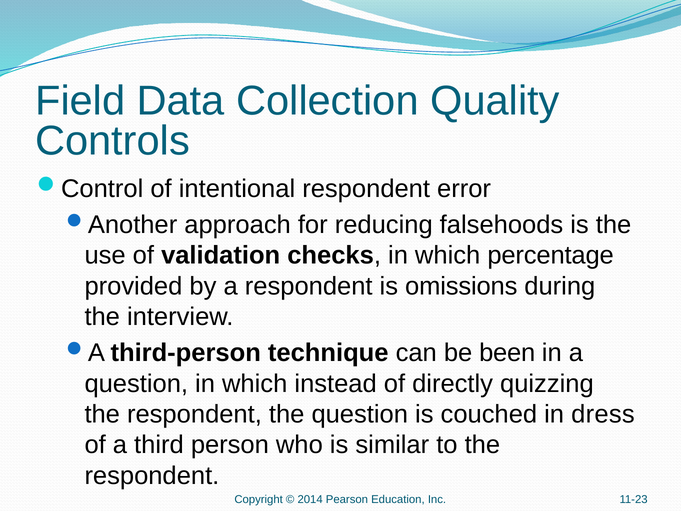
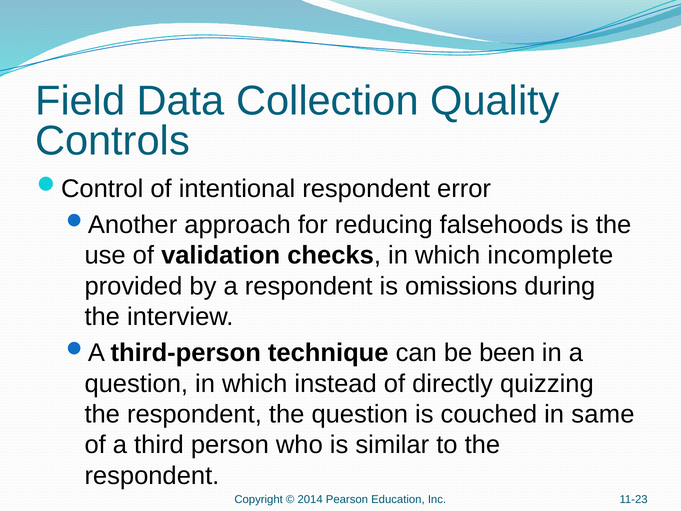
percentage: percentage -> incomplete (550, 255)
dress: dress -> same (603, 414)
